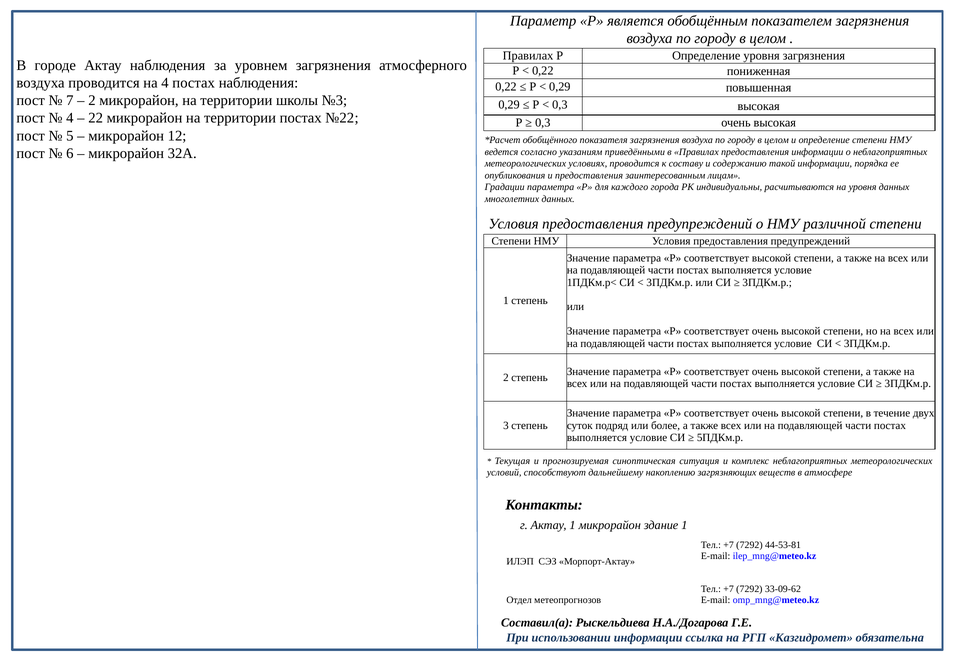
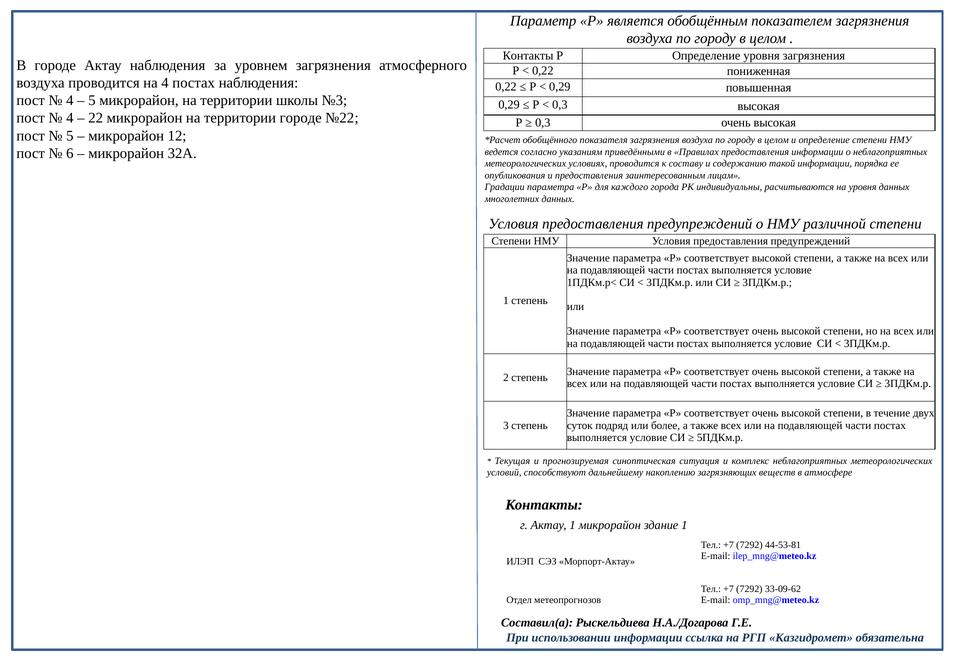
Правилах: Правилах -> Контакты (528, 56)
7: 7 -> 4 (70, 100)
2: 2 -> 5 (92, 100)
территории постах: постах -> городе (301, 118)
